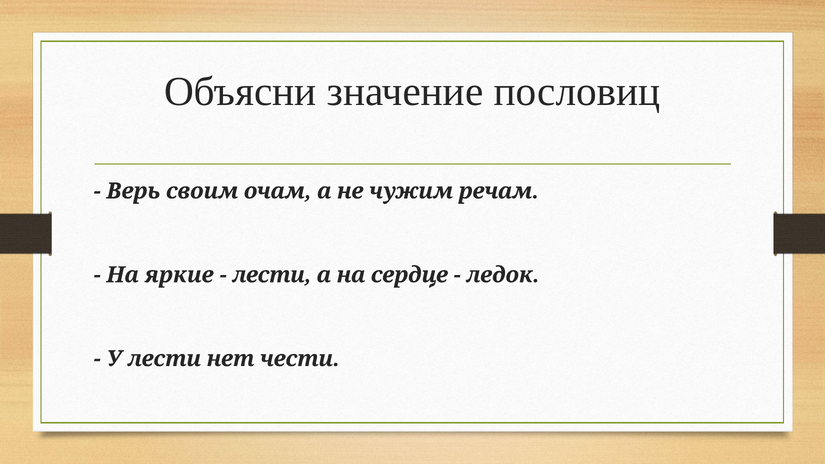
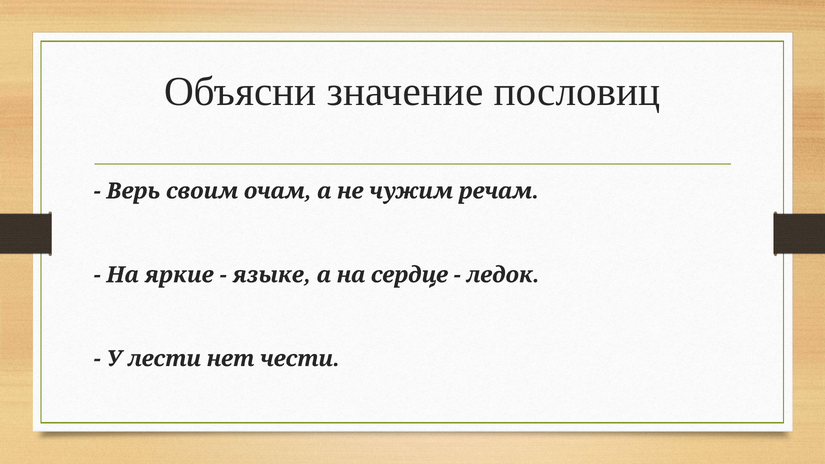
лести: лести -> языке (272, 275)
